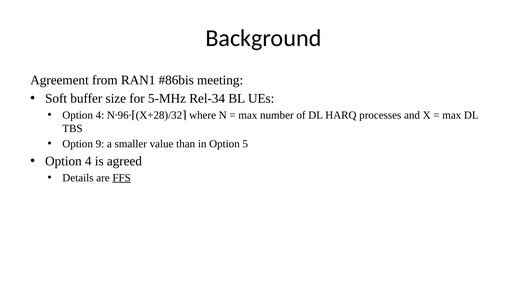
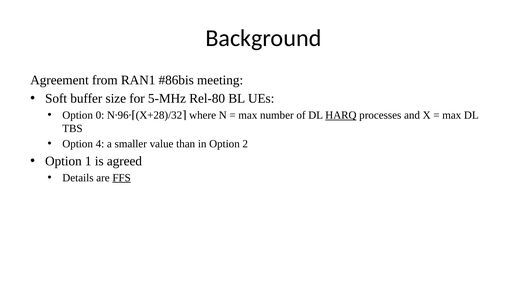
Rel-34: Rel-34 -> Rel-80 (207, 98)
4: 4 -> 0 (100, 115)
HARQ underline: none -> present (341, 115)
9: 9 -> 4 (100, 144)
5: 5 -> 2 (245, 144)
4: 4 -> 1 (88, 161)
